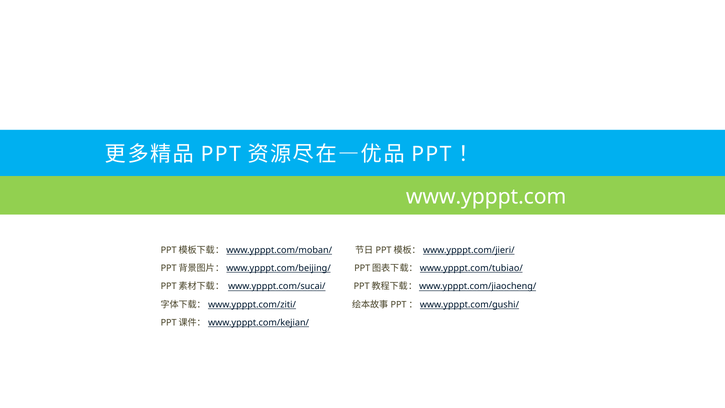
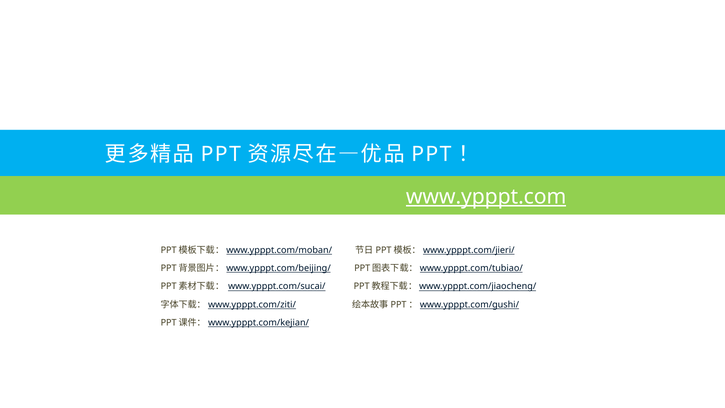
www.ypppt.com underline: none -> present (486, 196)
